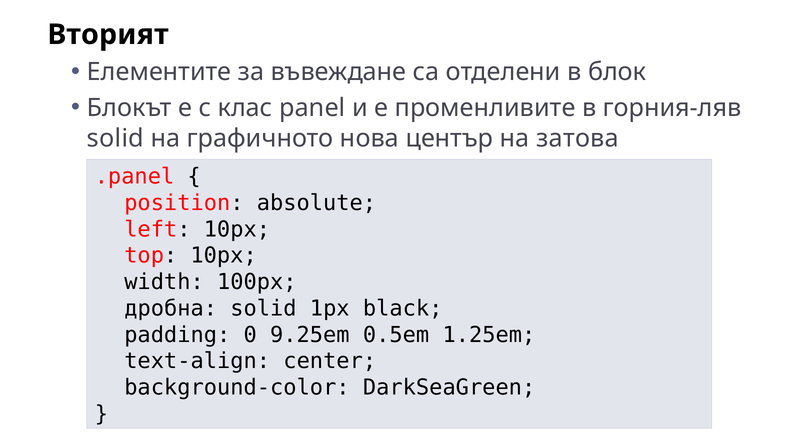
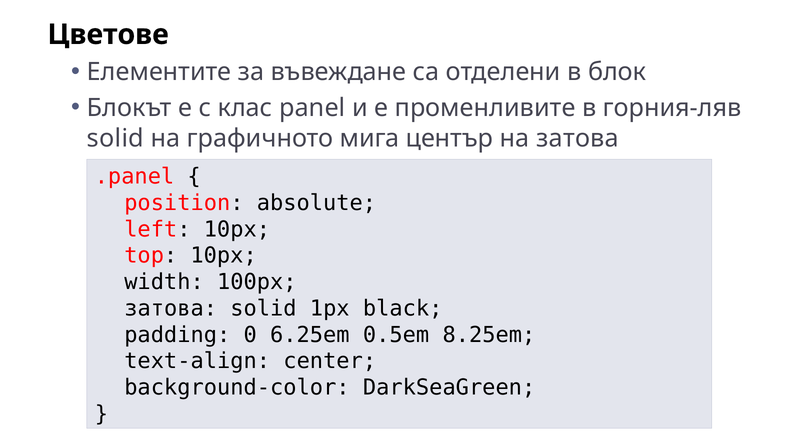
Вторият: Вторият -> Цветове (108, 35)
нова: нова -> мига (370, 138)
дробна: дробна -> затова (171, 308)
9.25em: 9.25em -> 6.25em (310, 335)
1.25em: 1.25em -> 8.25em (489, 335)
